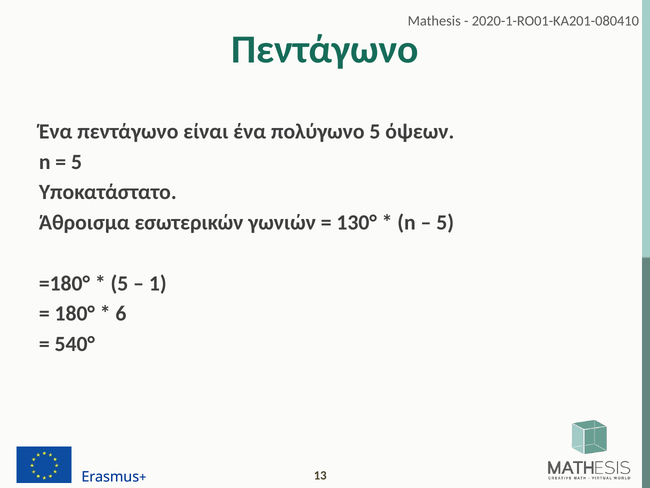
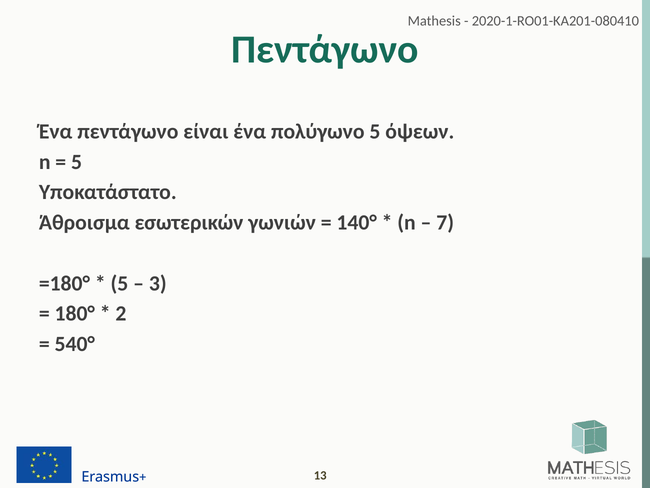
130°: 130° -> 140° (357, 222)
5: 5 -> 7 (445, 222)
1: 1 -> 3 (158, 283)
6: 6 -> 2 (121, 313)
